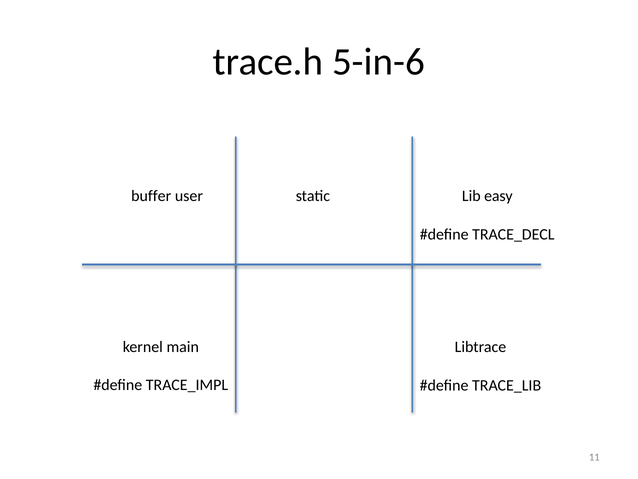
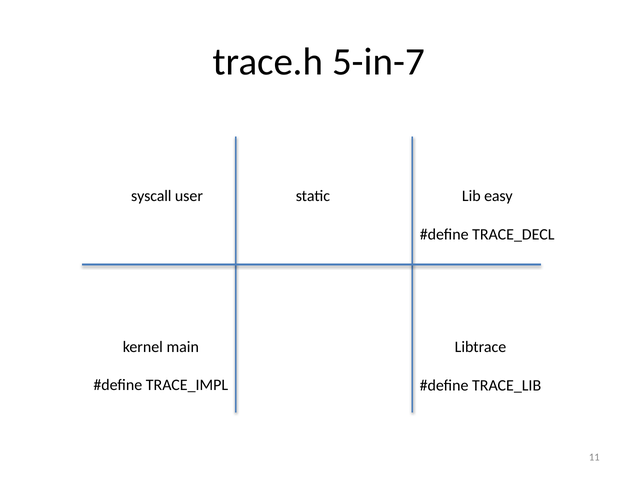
5-in-6: 5-in-6 -> 5-in-7 (378, 62)
buffer: buffer -> syscall (151, 196)
